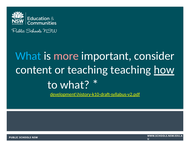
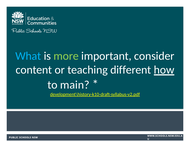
more colour: pink -> light green (66, 56)
teaching teaching: teaching -> different (131, 70)
to what: what -> main (75, 85)
